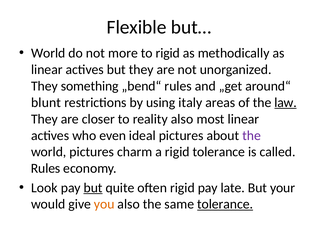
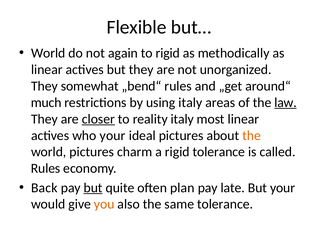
more: more -> again (123, 53)
something: something -> somewhat (90, 86)
blunt: blunt -> much (46, 102)
closer underline: none -> present (98, 119)
reality also: also -> italy (182, 119)
who even: even -> your (113, 135)
the colour: purple -> orange (252, 135)
Look: Look -> Back (44, 187)
often rigid: rigid -> plan (182, 187)
tolerance underline: present -> none (225, 204)
